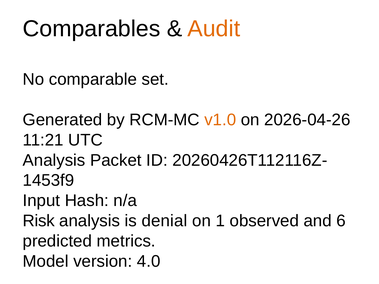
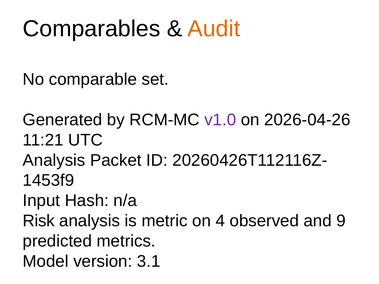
v1.0 colour: orange -> purple (220, 120)
denial: denial -> metric (164, 221)
1: 1 -> 4 (220, 221)
6: 6 -> 9 (341, 221)
4.0: 4.0 -> 3.1 (149, 261)
